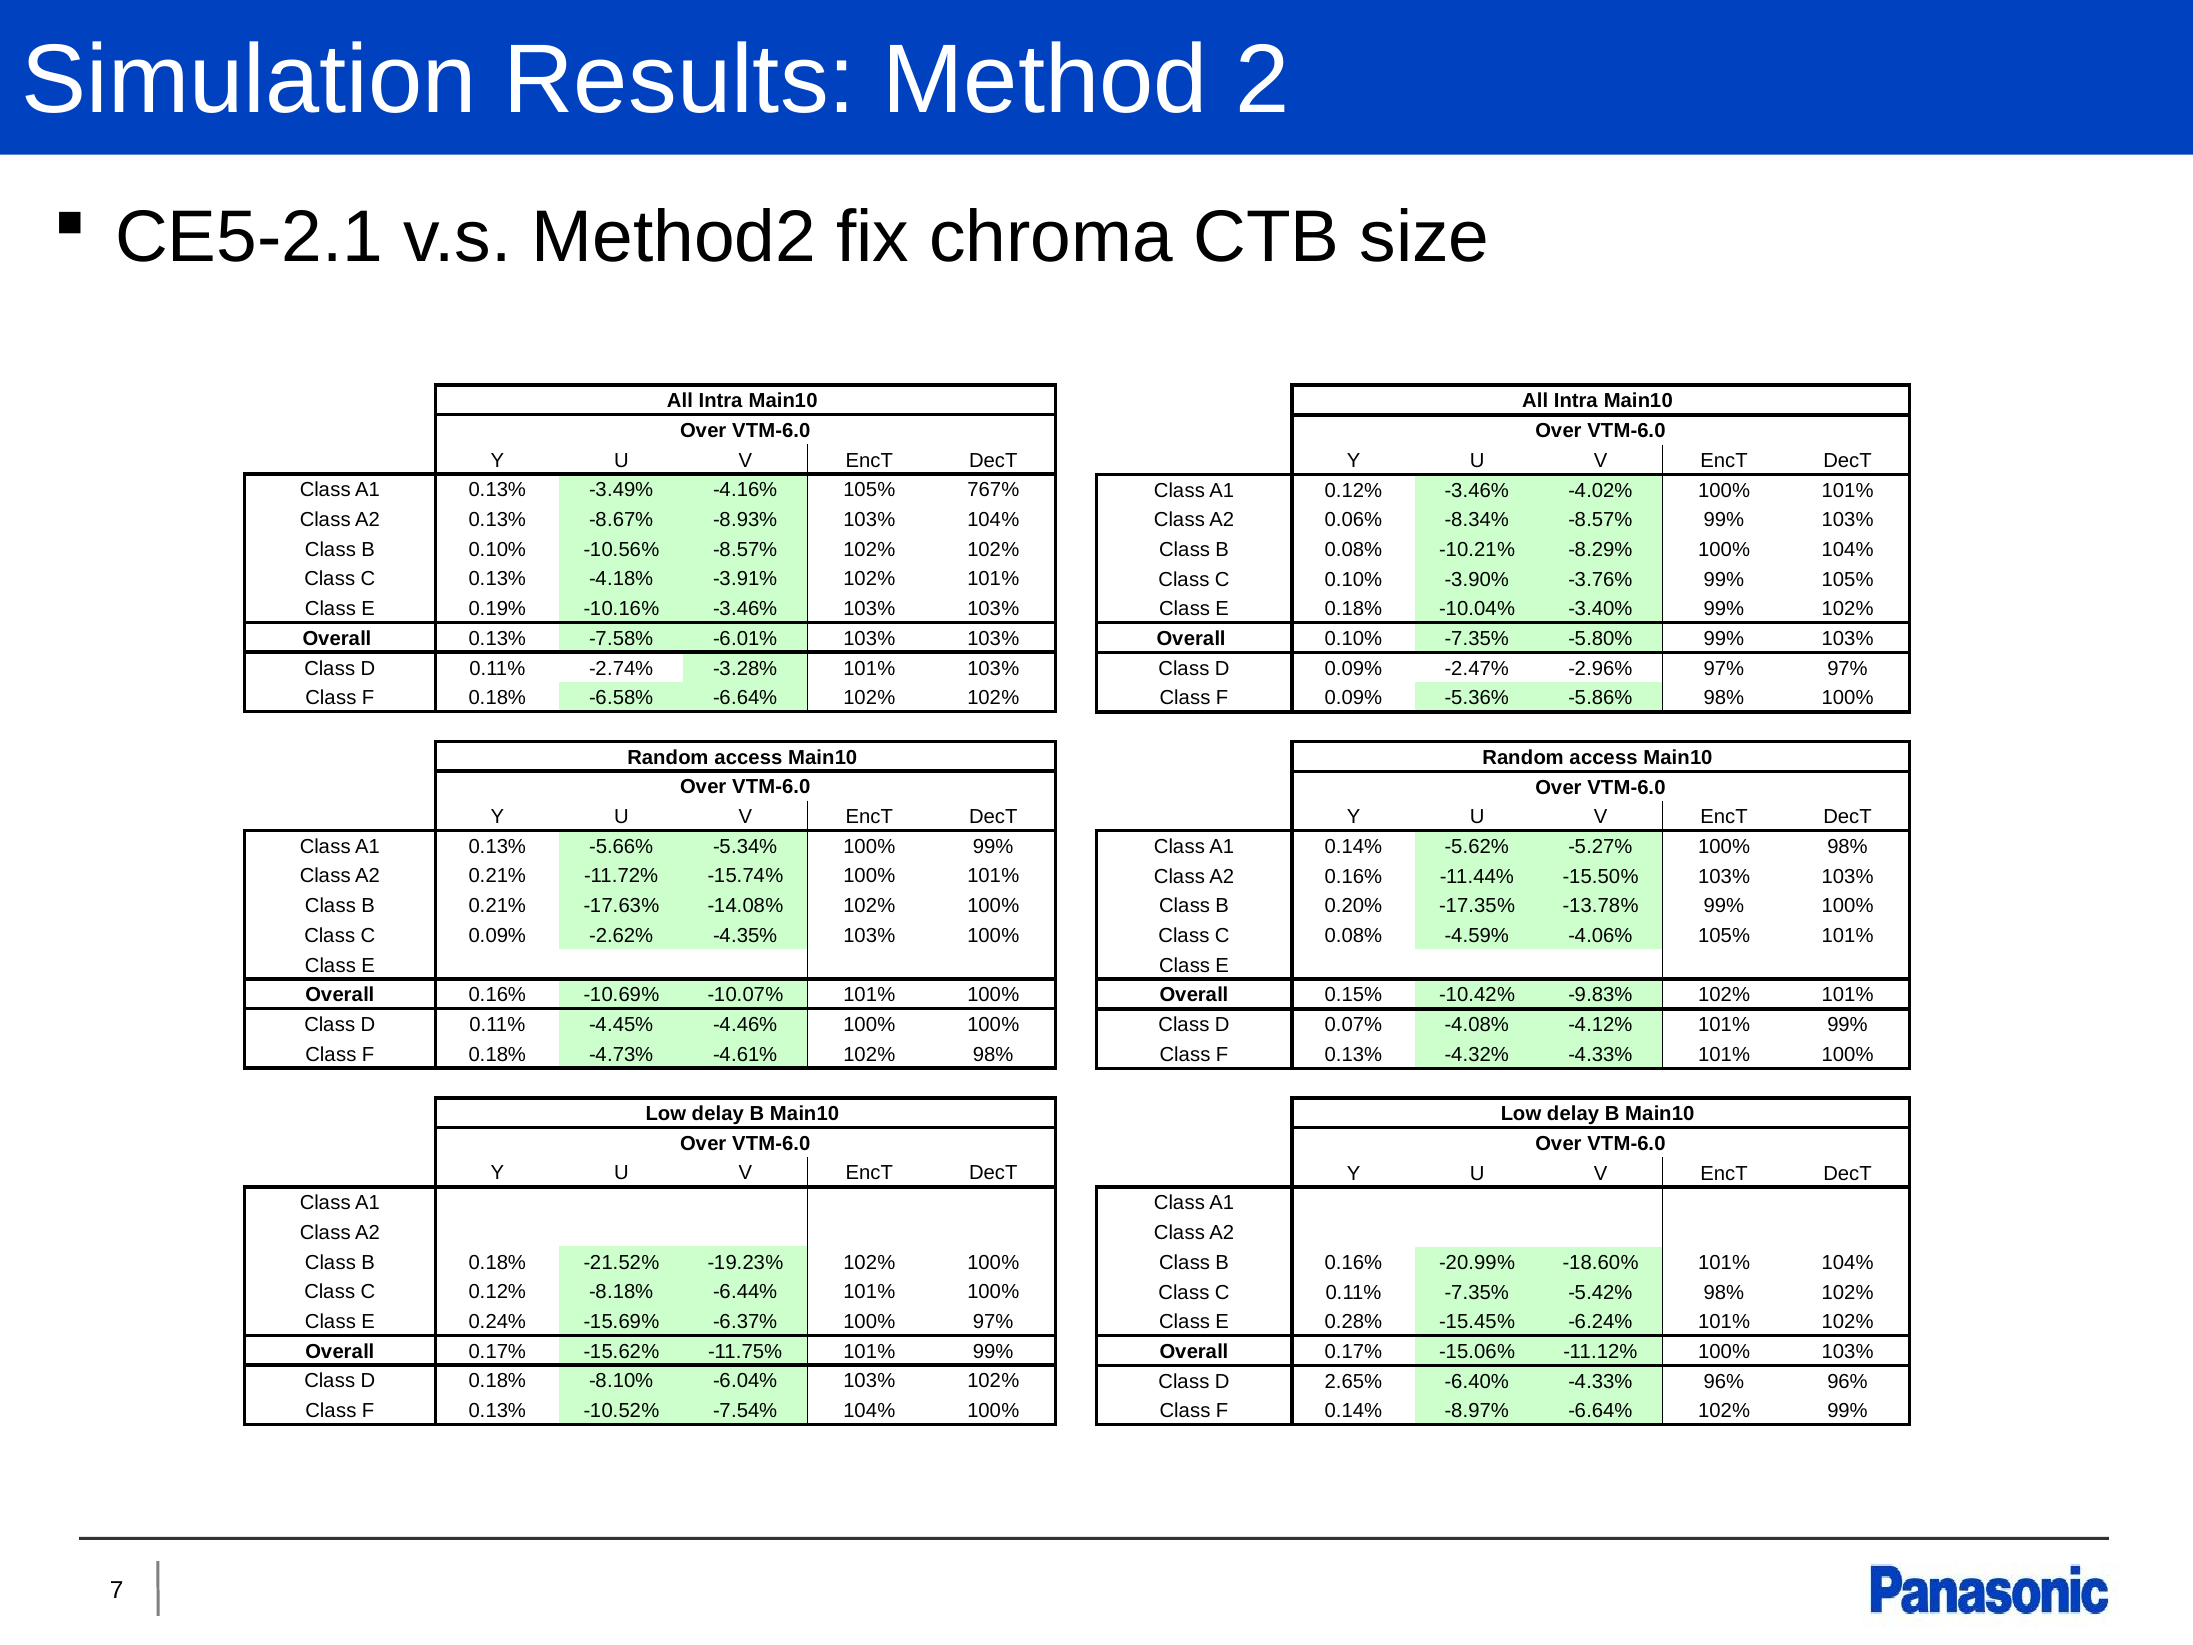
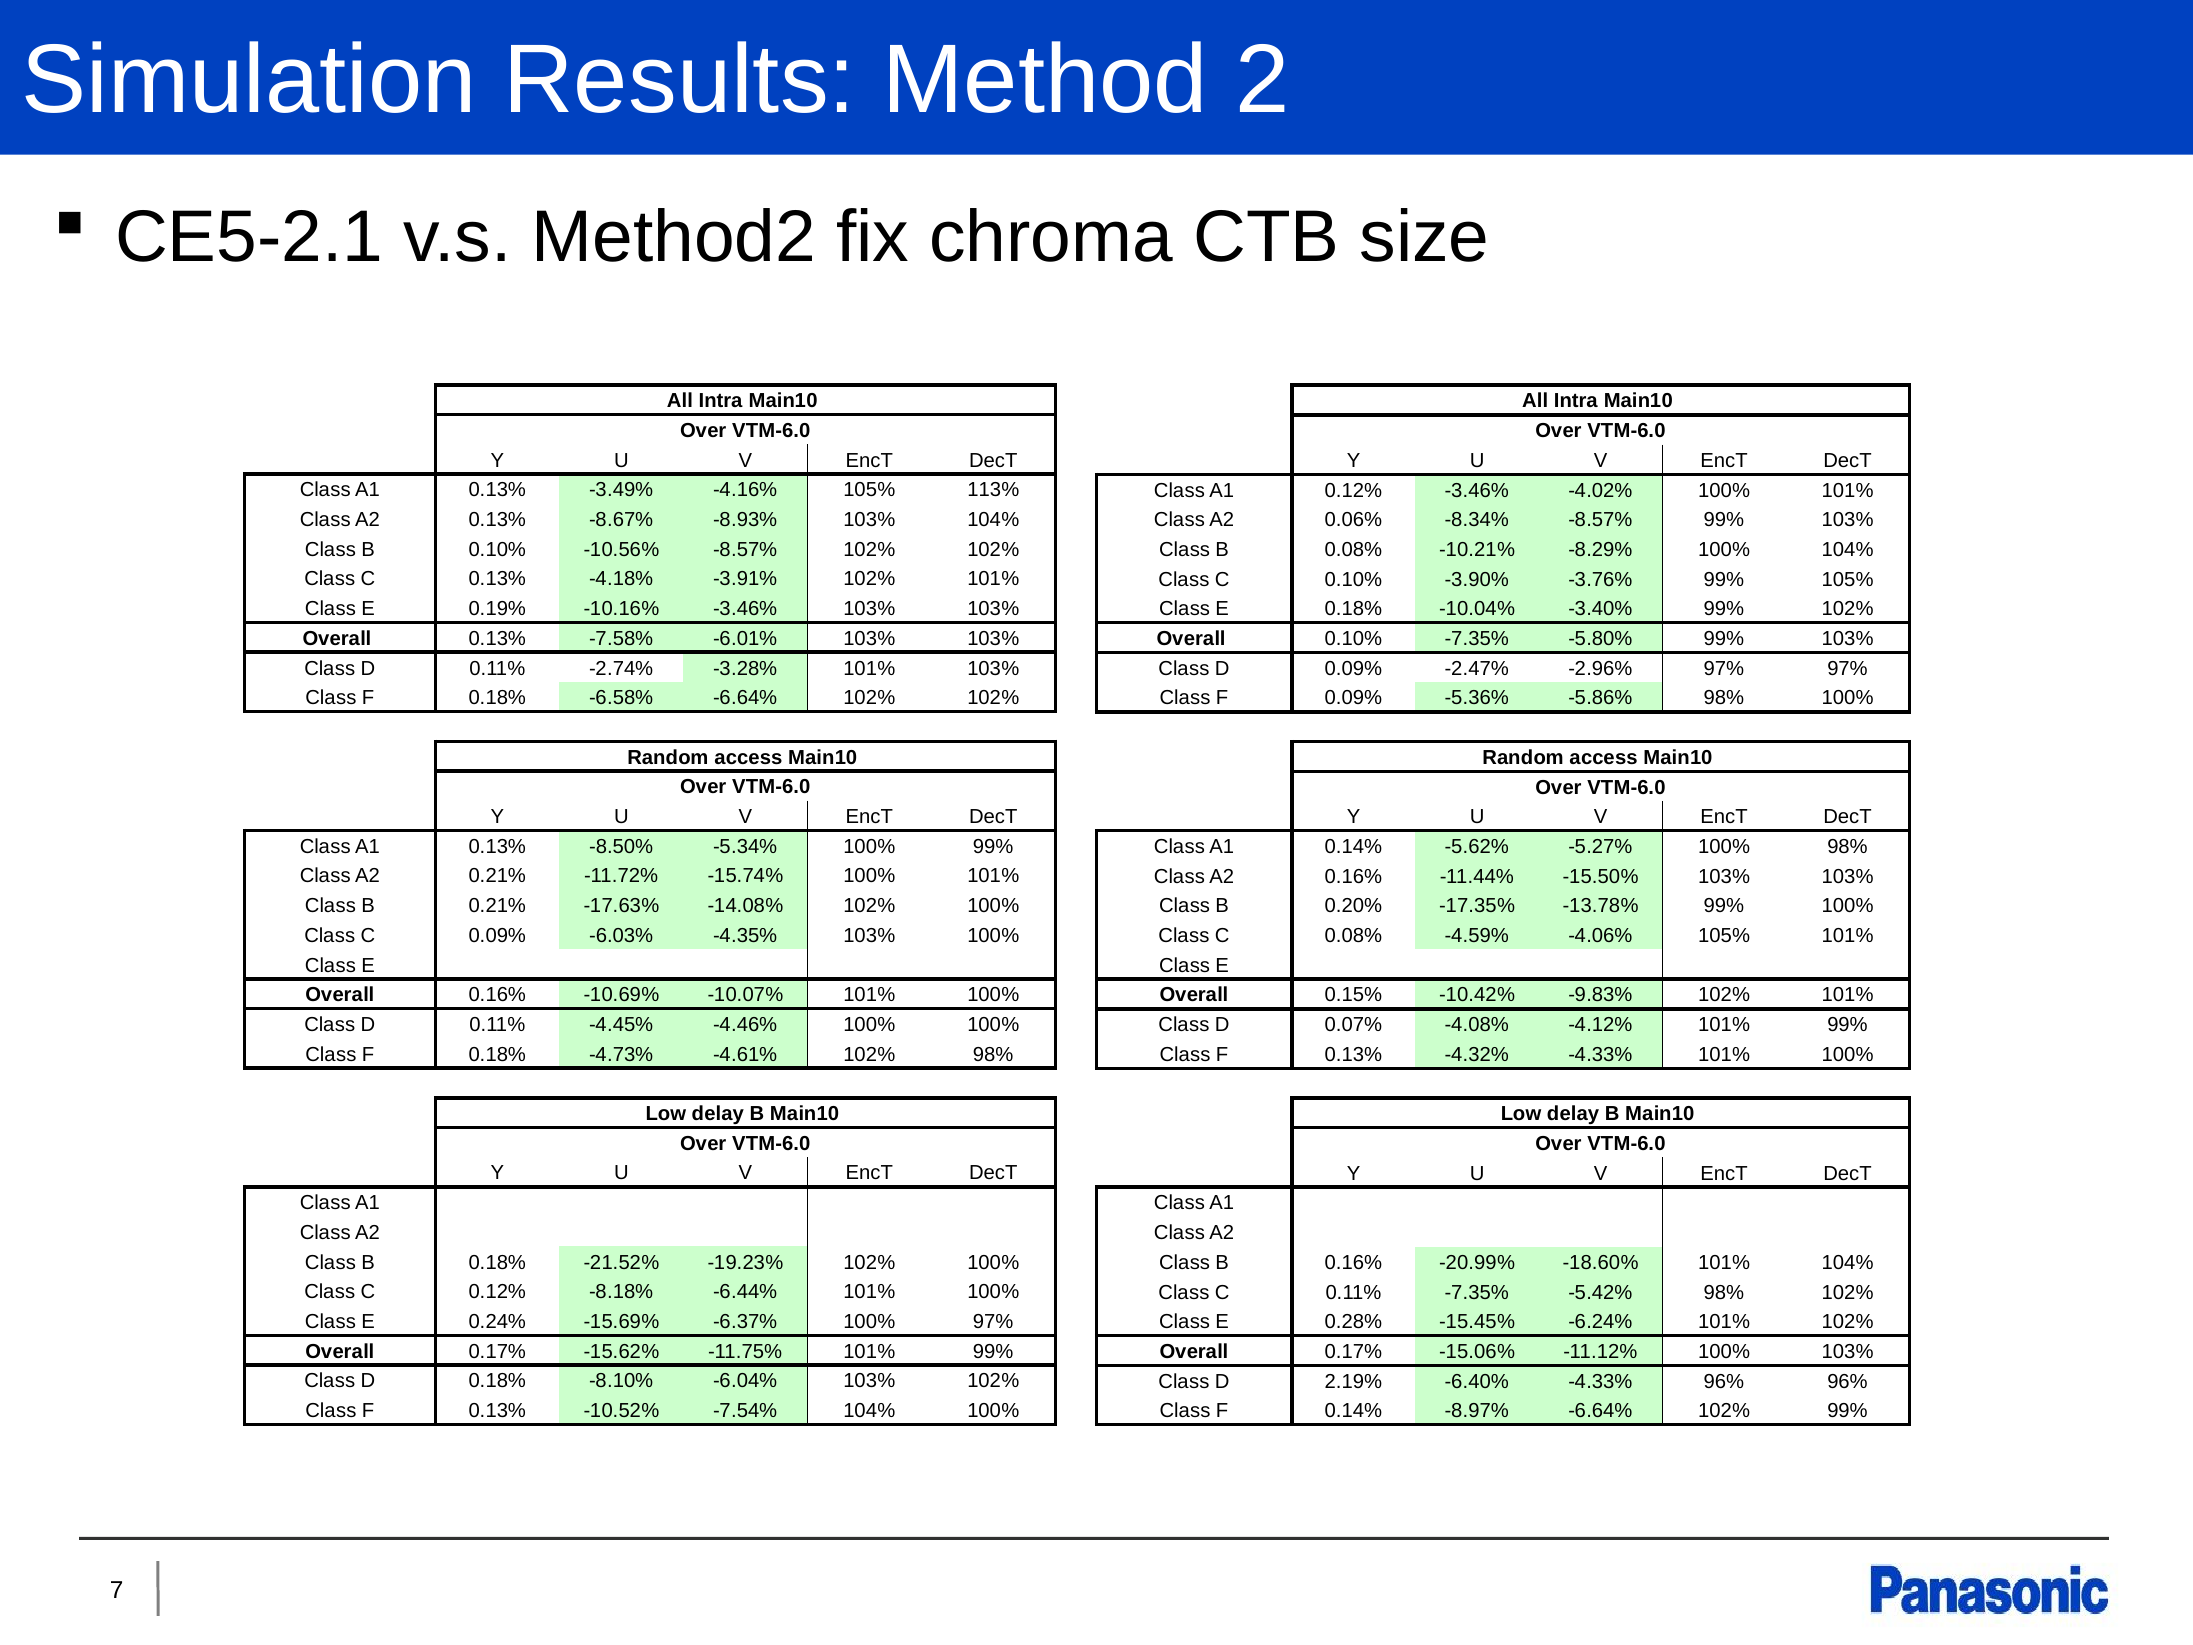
767%: 767% -> 113% (993, 490)
-5.66%: -5.66% -> -8.50% (621, 846)
-2.62%: -2.62% -> -6.03% (621, 936)
2.65%: 2.65% -> 2.19% (1353, 1381)
